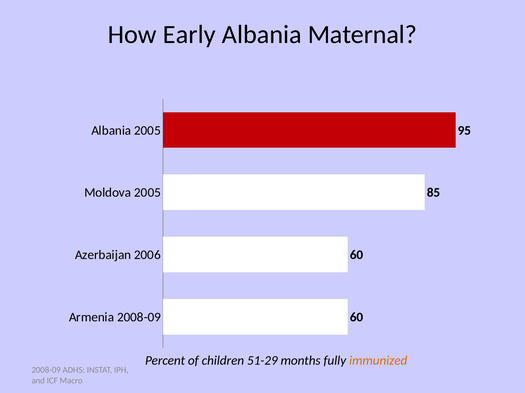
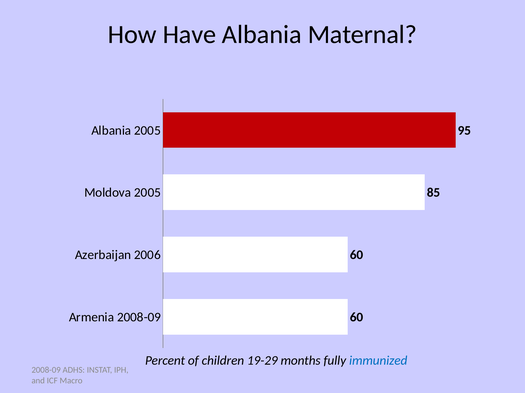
Early: Early -> Have (189, 35)
51-29: 51-29 -> 19-29 (262, 361)
immunized colour: orange -> blue (378, 361)
